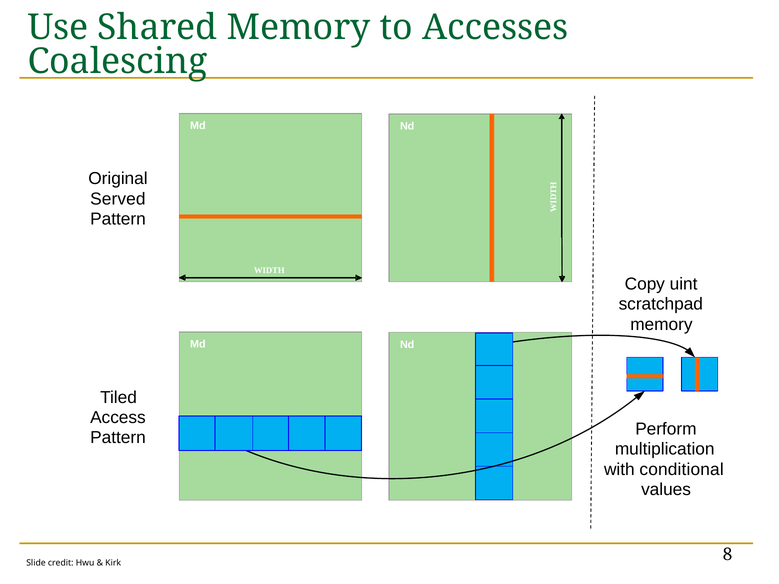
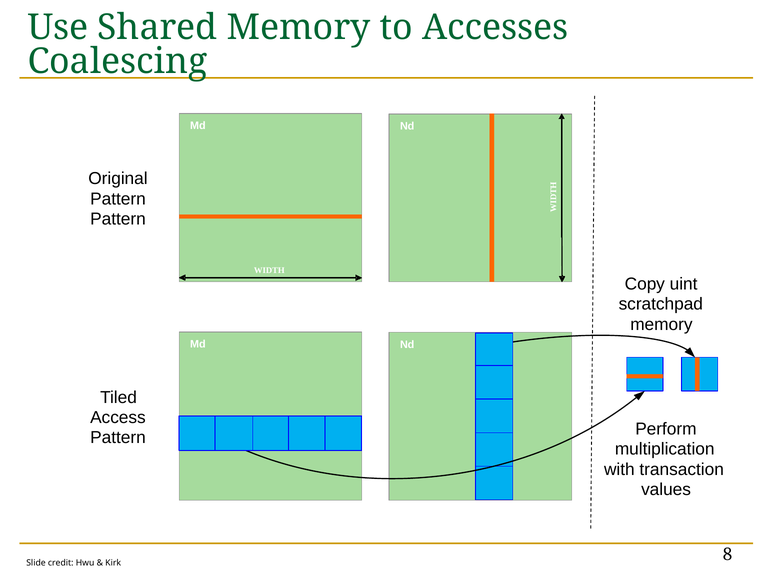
Served: Served -> Pattern (118, 199)
conditional: conditional -> transaction (682, 470)
